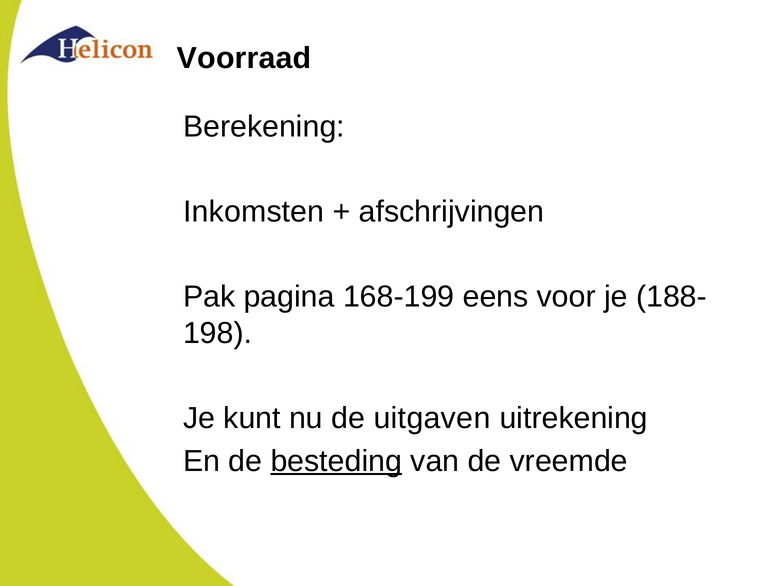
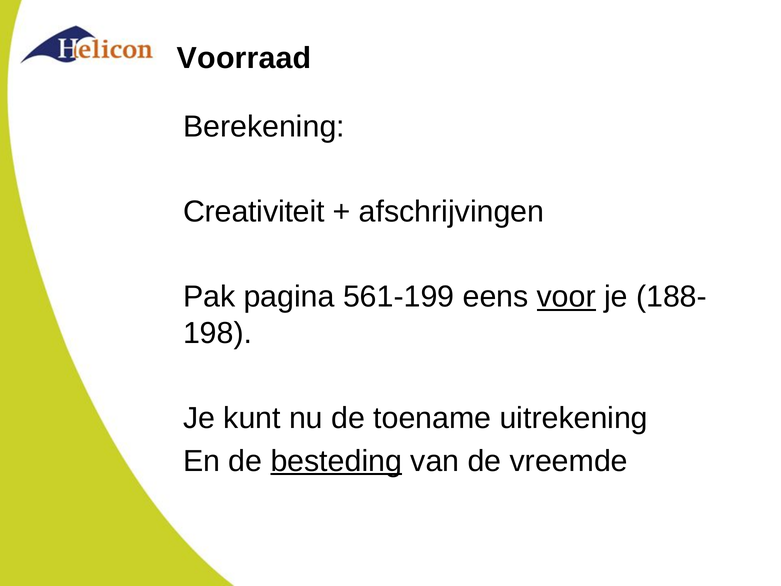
Inkomsten: Inkomsten -> Creativiteit (254, 212)
168-199: 168-199 -> 561-199 (399, 297)
voor underline: none -> present (566, 297)
uitgaven: uitgaven -> toename (432, 418)
